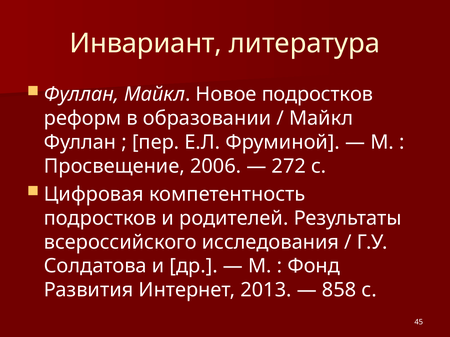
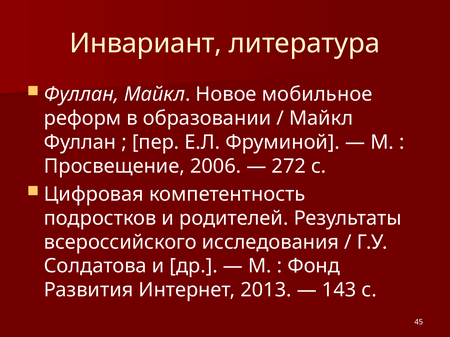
Новое подростков: подростков -> мобильное (317, 94)
858: 858 -> 143 (339, 290)
